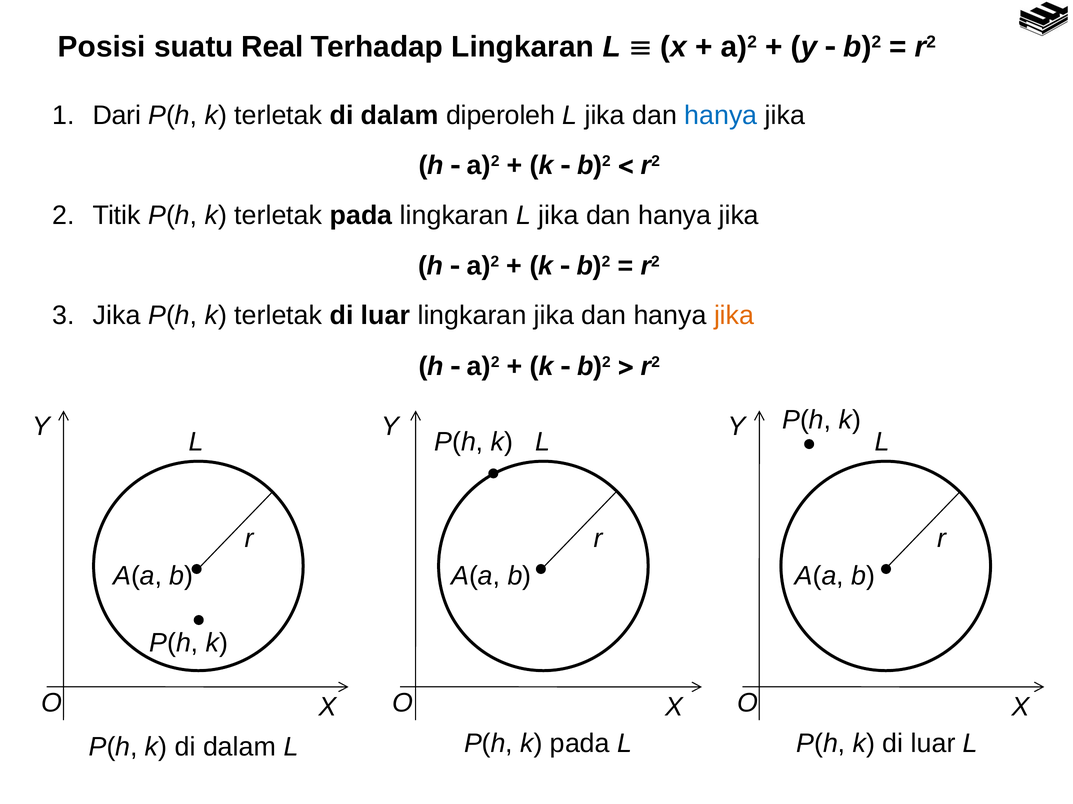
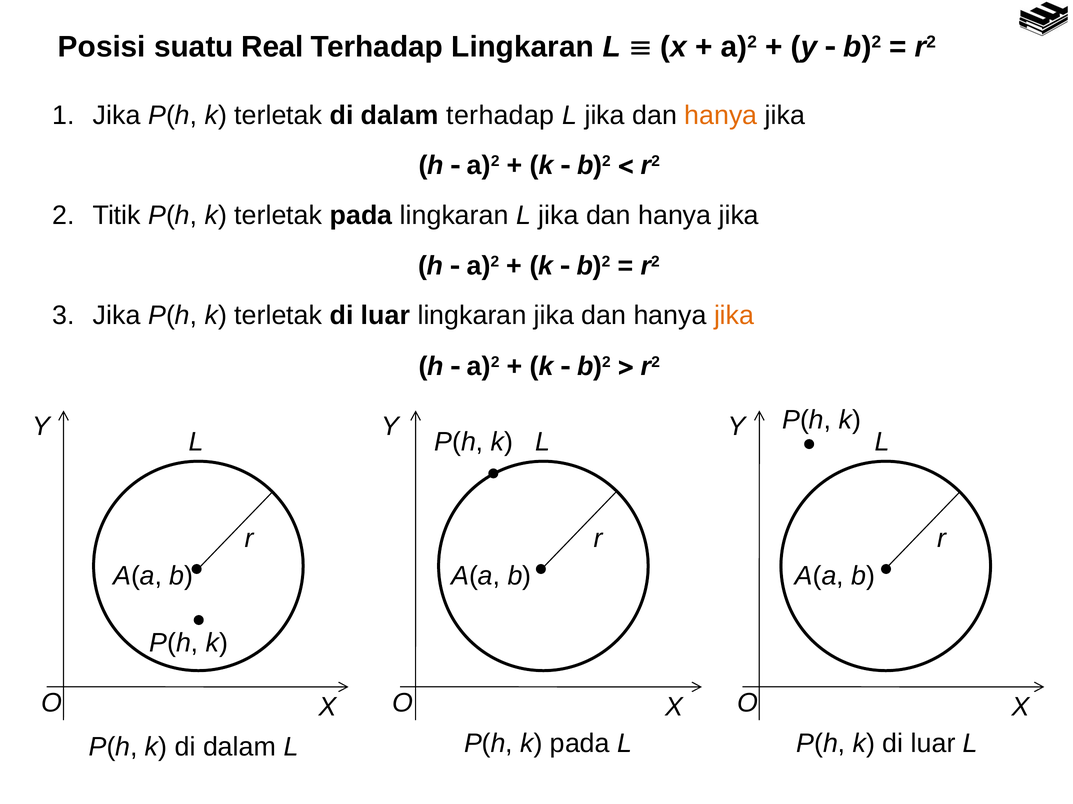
Dari: Dari -> Jika (117, 115)
dalam diperoleh: diperoleh -> terhadap (500, 115)
hanya colour: blue -> orange (721, 115)
